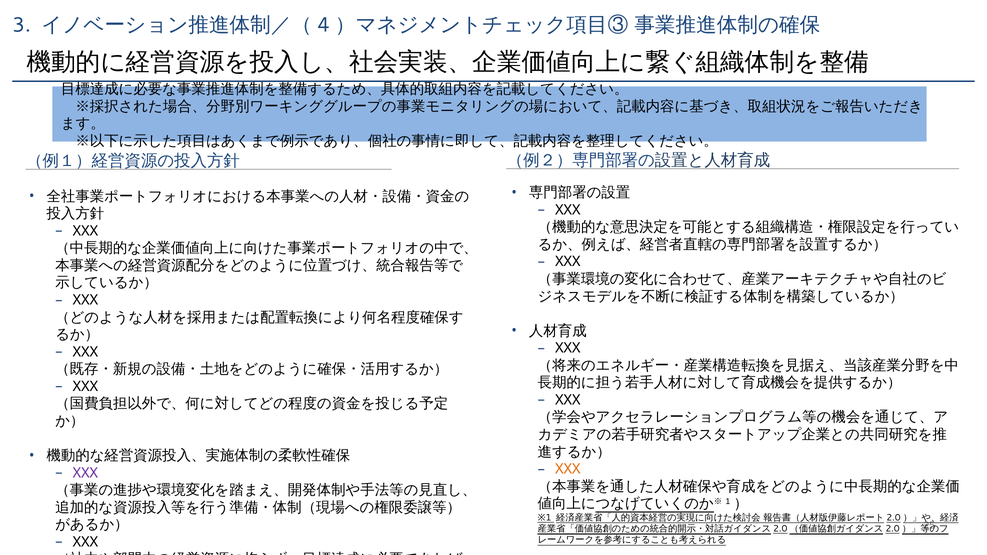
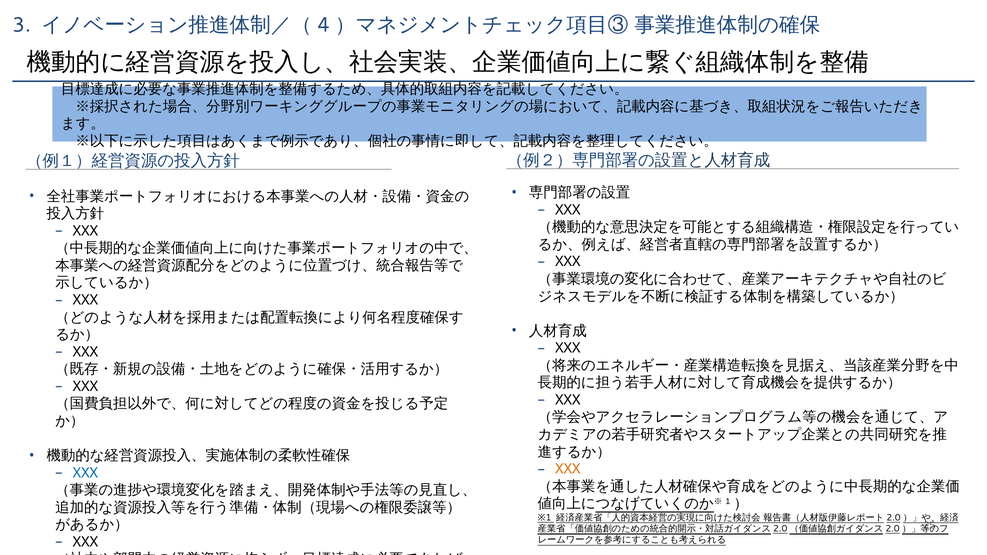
XXX colour: purple -> blue (85, 473)
